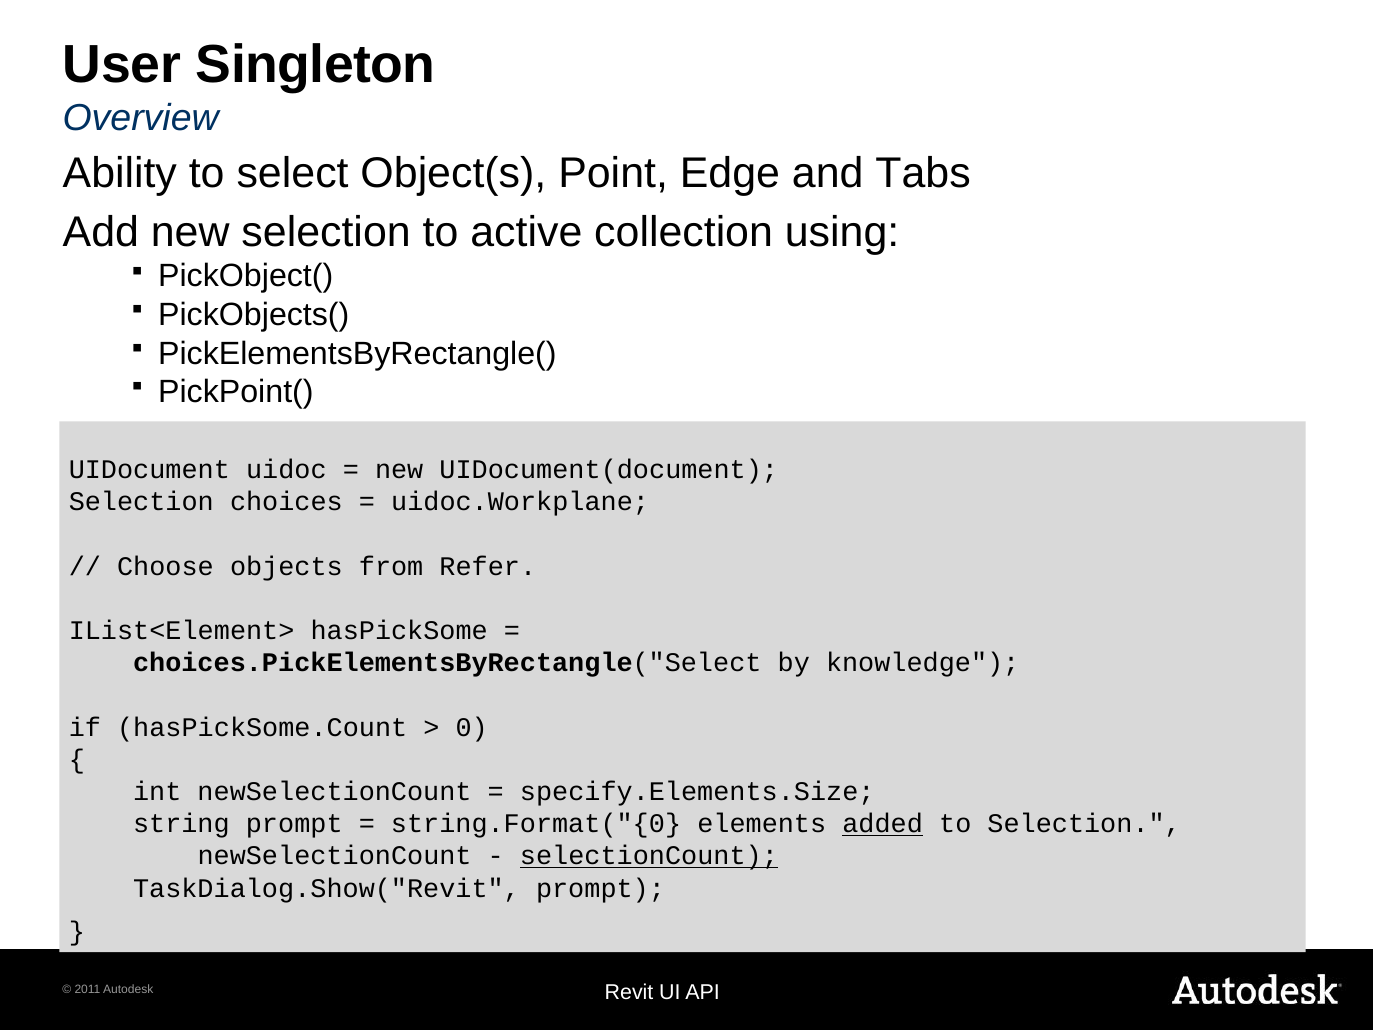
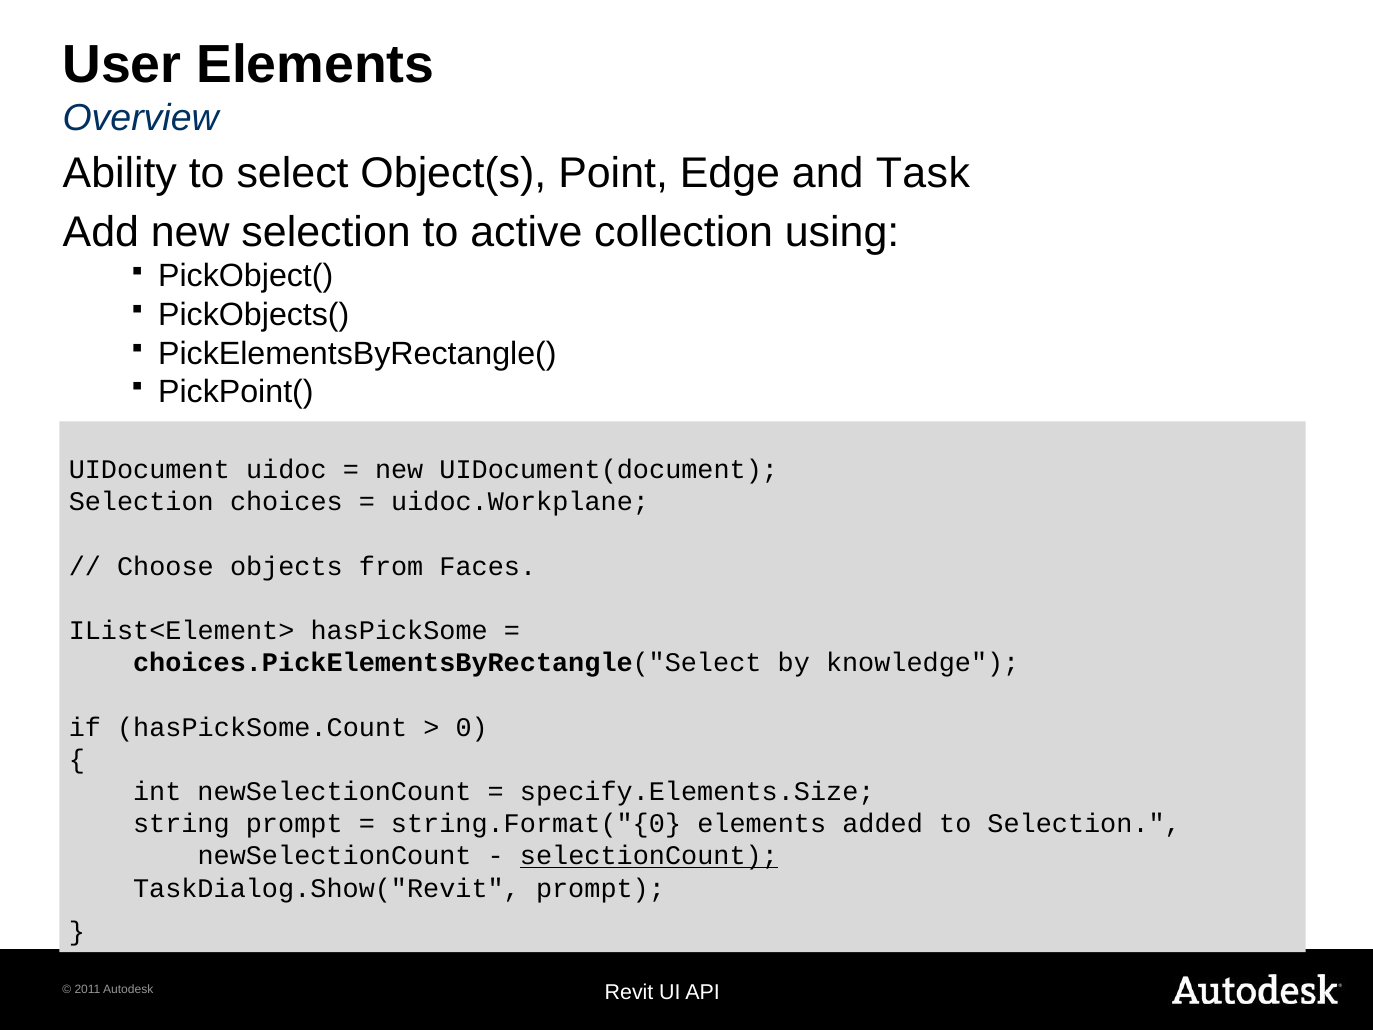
User Singleton: Singleton -> Elements (315, 65)
Tabs: Tabs -> Task (923, 174)
Refer: Refer -> Faces (488, 566)
added underline: present -> none (883, 824)
